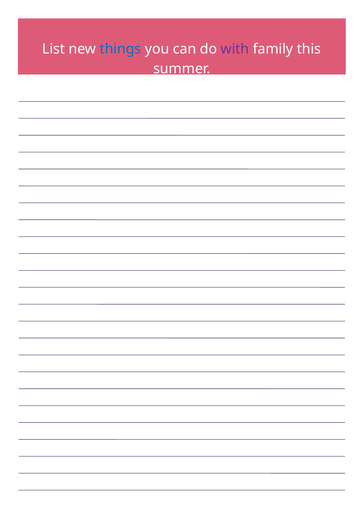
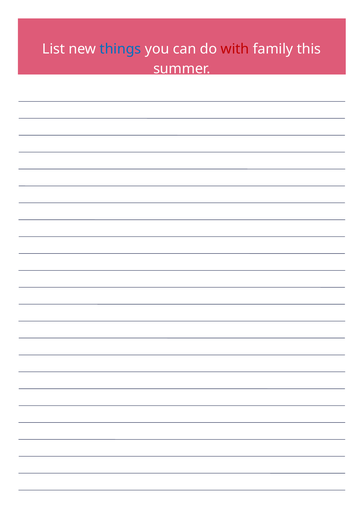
with colour: purple -> red (235, 49)
